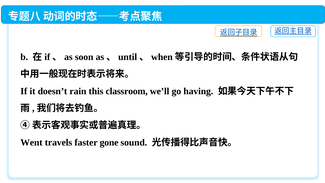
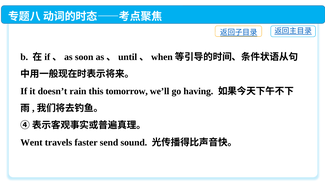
classroom: classroom -> tomorrow (127, 91)
gone: gone -> send (109, 142)
